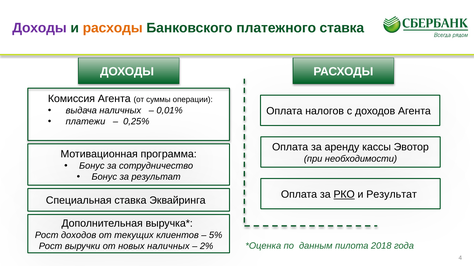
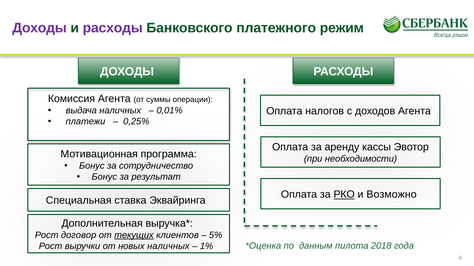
расходы colour: orange -> purple (113, 28)
платежного ставка: ставка -> режим (342, 28)
и Результат: Результат -> Возможно (392, 195)
Рост доходов: доходов -> договор (79, 236)
текущих underline: none -> present (134, 236)
2%: 2% -> 1% (207, 247)
